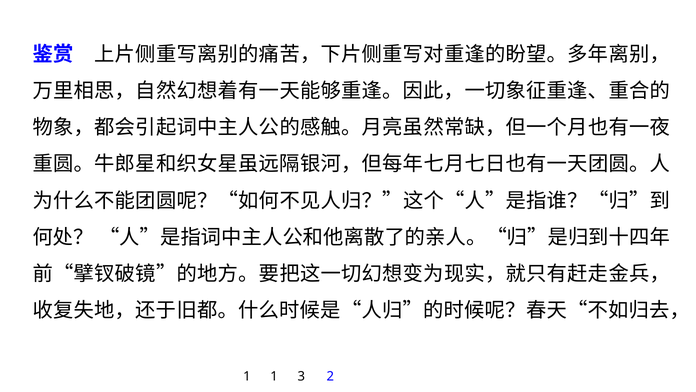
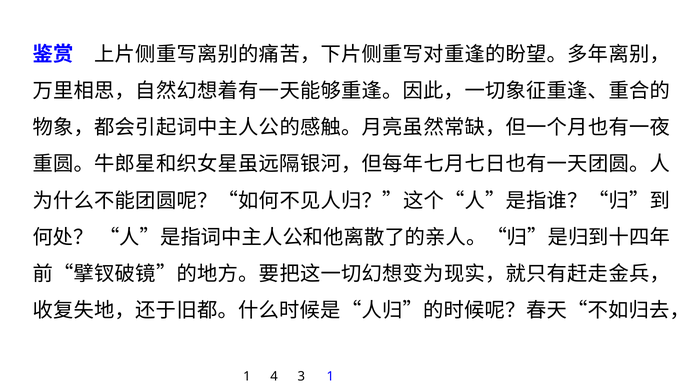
1 1: 1 -> 4 (274, 376)
3 2: 2 -> 1 (330, 376)
